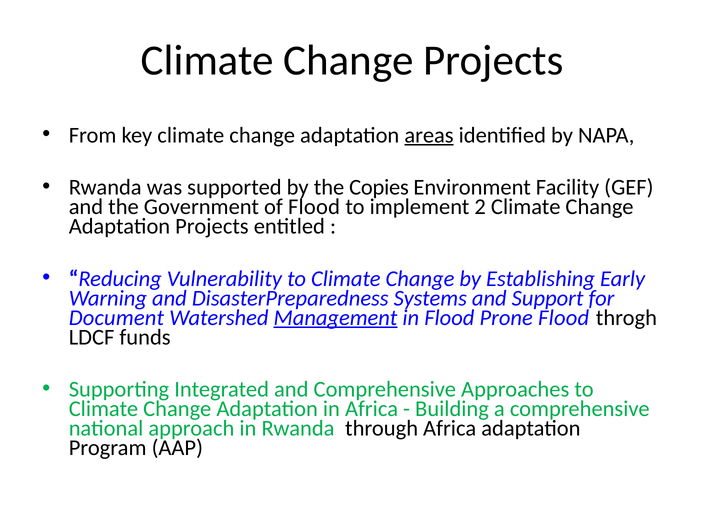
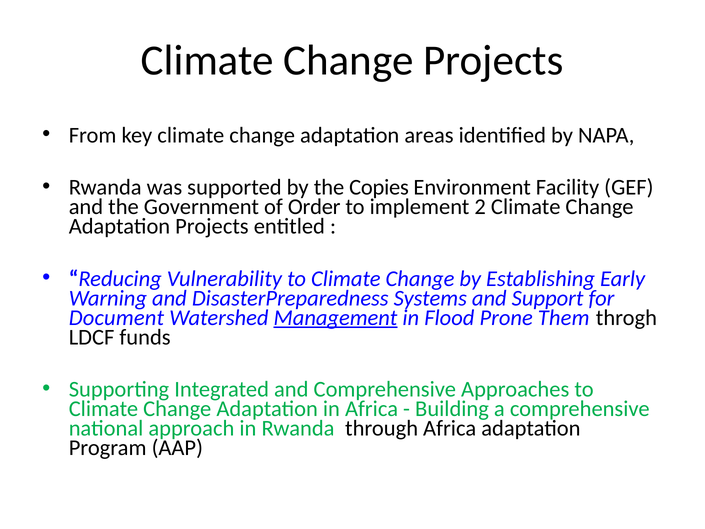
areas underline: present -> none (429, 135)
of Flood: Flood -> Order (314, 207)
Prone Flood: Flood -> Them (564, 317)
